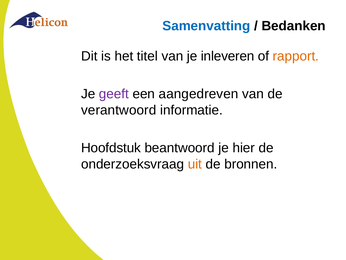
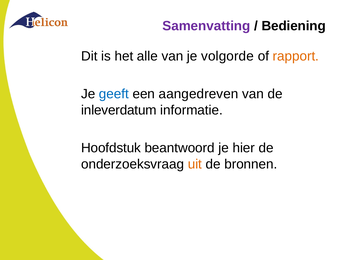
Samenvatting colour: blue -> purple (206, 26)
Bedanken: Bedanken -> Bediening (294, 26)
titel: titel -> alle (147, 56)
inleveren: inleveren -> volgorde (228, 56)
geeft colour: purple -> blue (114, 94)
verantwoord: verantwoord -> inleverdatum (119, 110)
